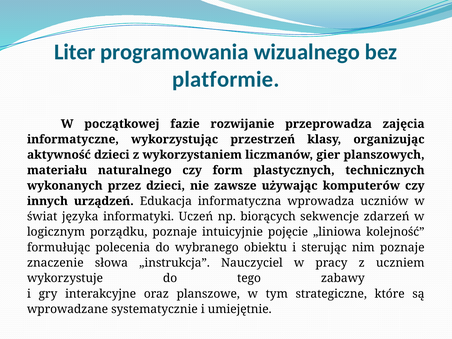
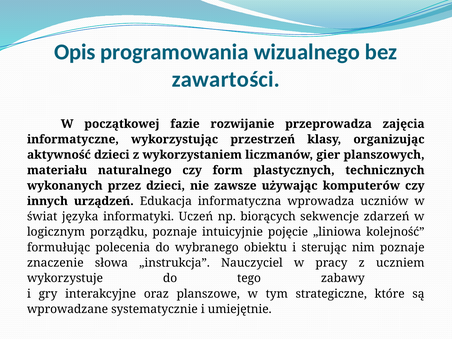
Liter: Liter -> Opis (75, 52)
platformie: platformie -> zawartości (226, 79)
